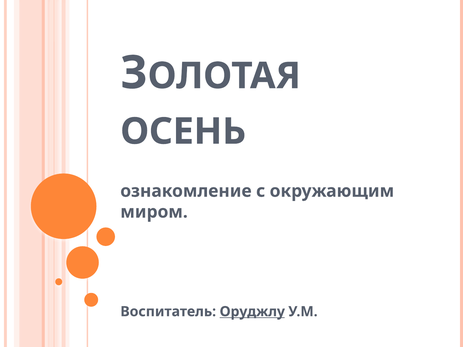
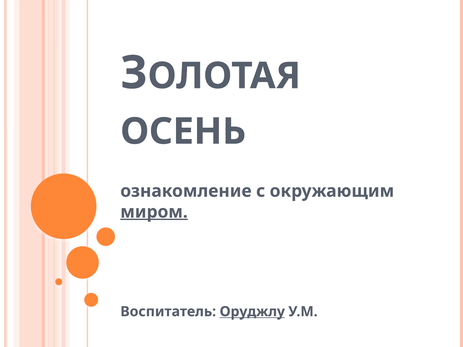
миром underline: none -> present (154, 212)
